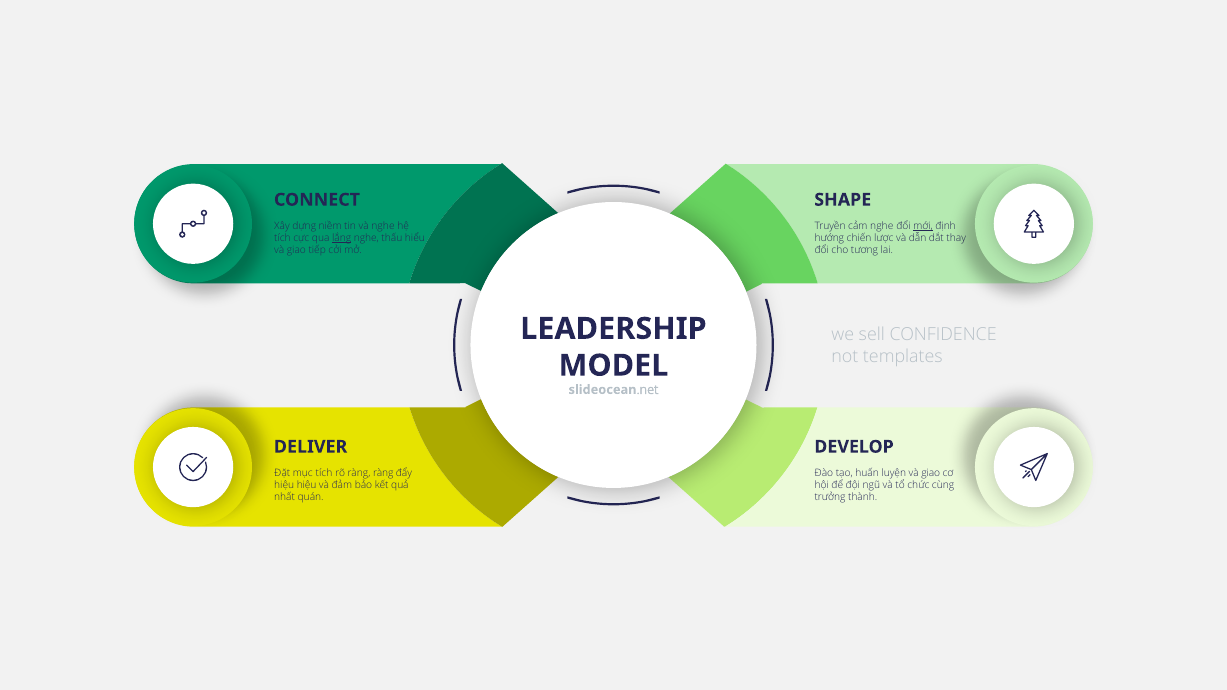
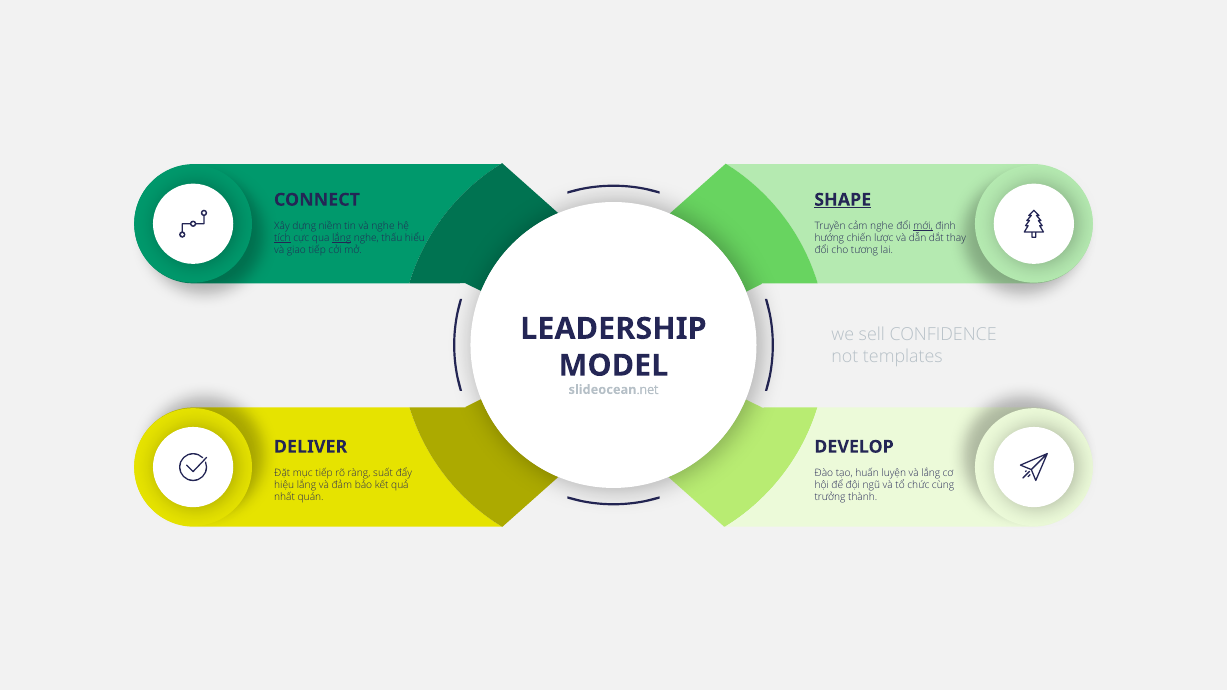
SHAPE underline: none -> present (843, 200)
tích underline: none -> present (282, 238)
mục tích: tích -> tiếp (324, 473)
ràng ràng: ràng -> suất (383, 473)
luyện và giao: giao -> lắng (931, 473)
hiệu: hiệu -> lắng (306, 485)
